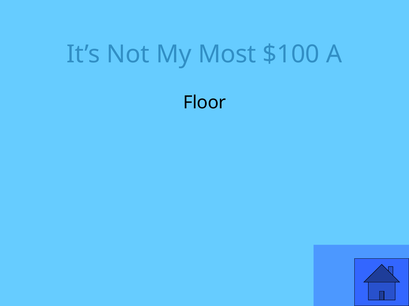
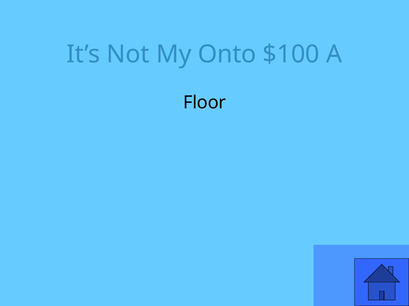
Most: Most -> Onto (227, 55)
